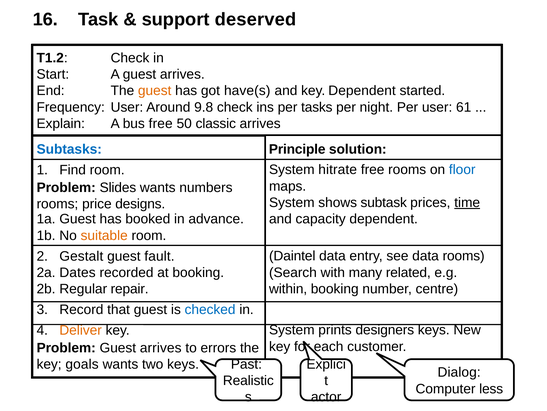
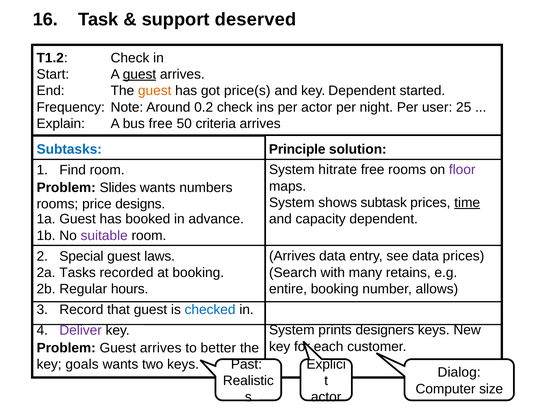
guest underline: none -> present (139, 74)
have(s: have(s -> price(s (247, 91)
Frequency User: User -> Note (127, 107)
9.8: 9.8 -> 0.2 (204, 107)
per tasks: tasks -> actor (317, 107)
61: 61 -> 25 (464, 107)
classic: classic -> criteria (216, 123)
floor colour: blue -> purple (462, 169)
suitable colour: orange -> purple (104, 235)
Gestalt: Gestalt -> Special (81, 256)
fault: fault -> laws (160, 256)
Daintel: Daintel -> Arrives (292, 256)
data rooms: rooms -> prices (463, 256)
Dates: Dates -> Tasks (78, 272)
related: related -> retains (408, 272)
repair: repair -> hours (130, 288)
within: within -> entire (288, 288)
centre: centre -> allows (437, 288)
Deliver colour: orange -> purple (81, 330)
errors: errors -> better (218, 347)
less: less -> size (491, 388)
